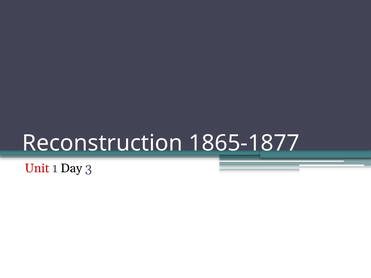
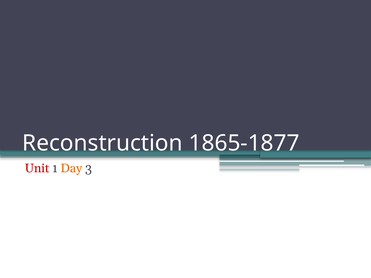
Day colour: black -> orange (71, 168)
